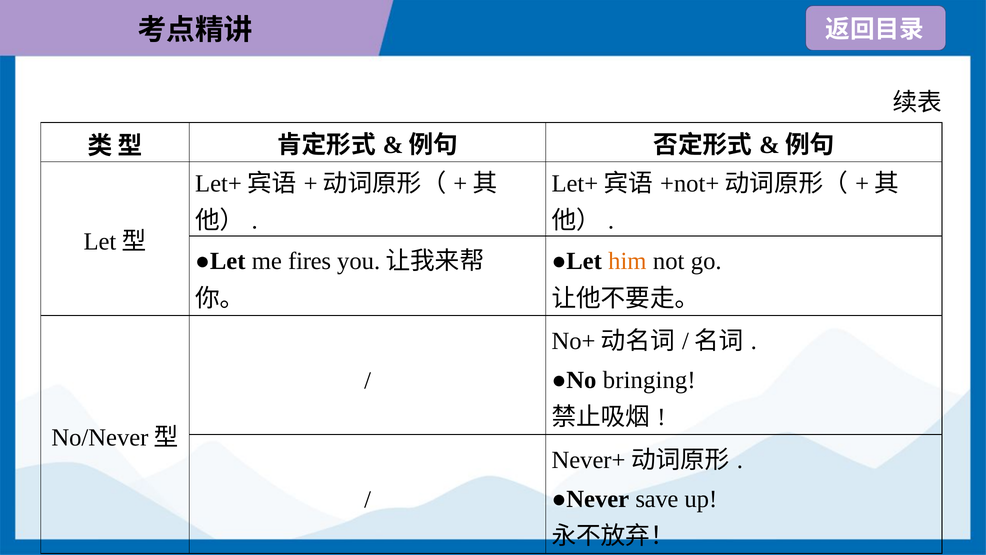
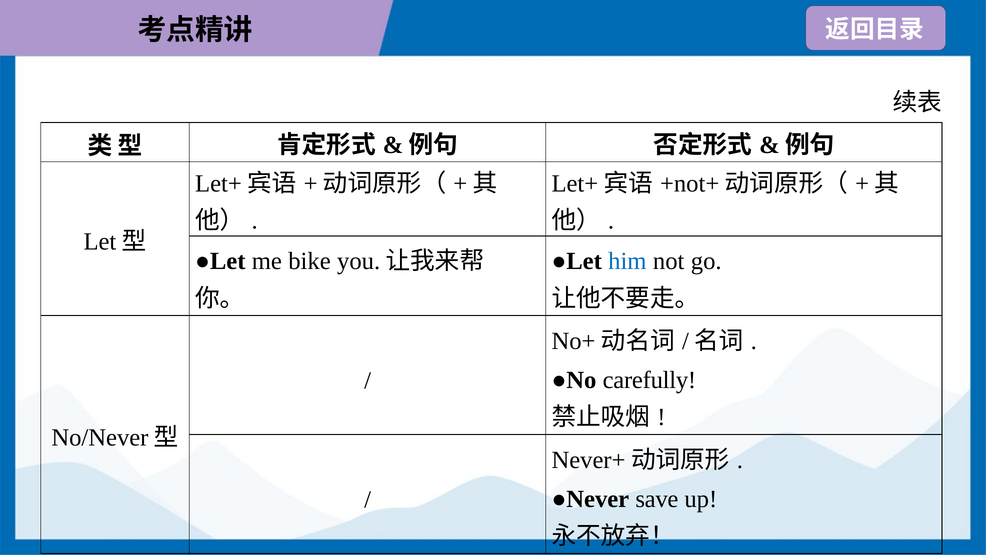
fires: fires -> bike (309, 261)
him colour: orange -> blue (627, 261)
bringing: bringing -> carefully (649, 380)
